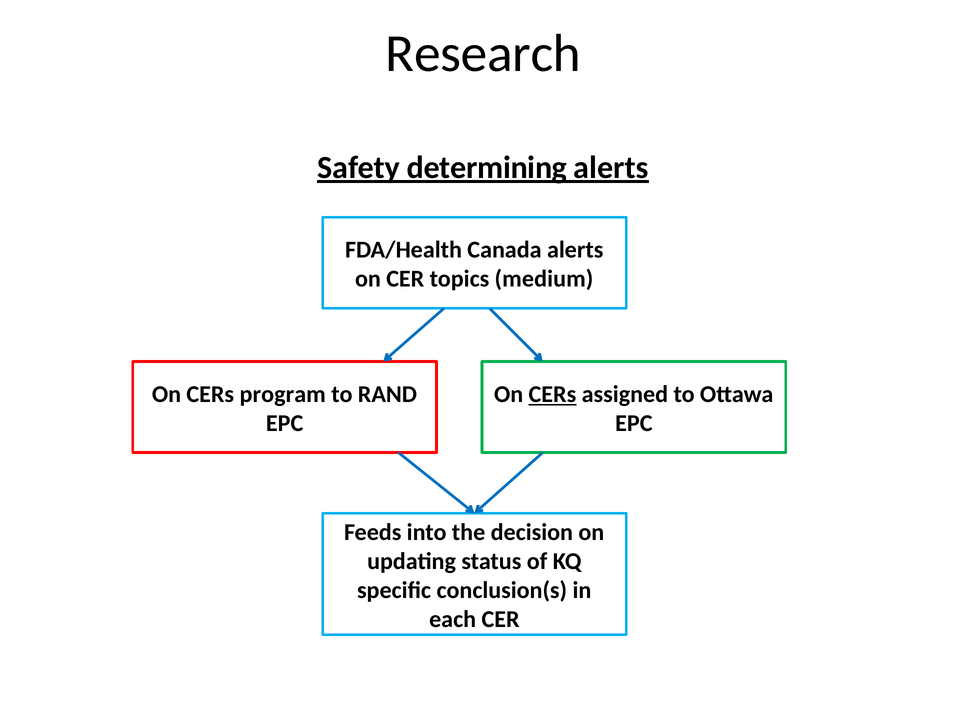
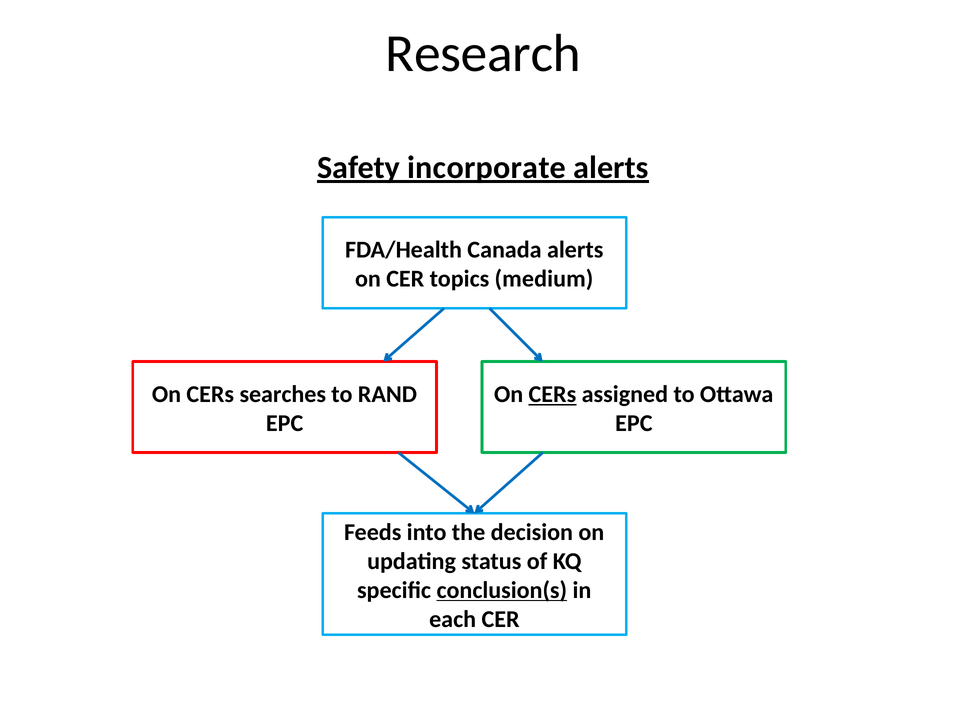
determining: determining -> incorporate (487, 168)
program: program -> searches (283, 394)
conclusion(s underline: none -> present (502, 590)
